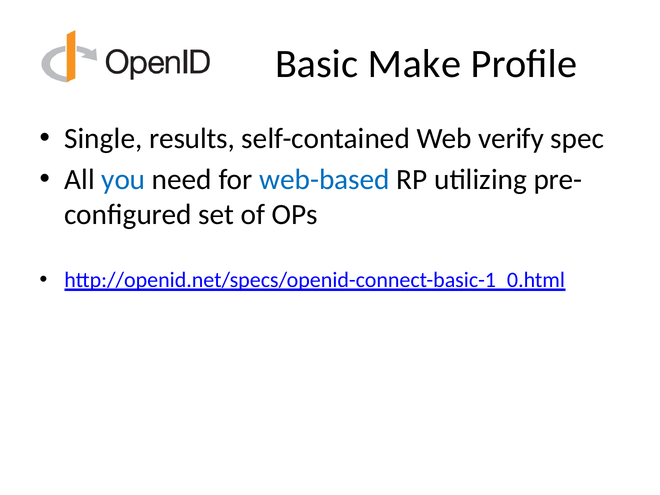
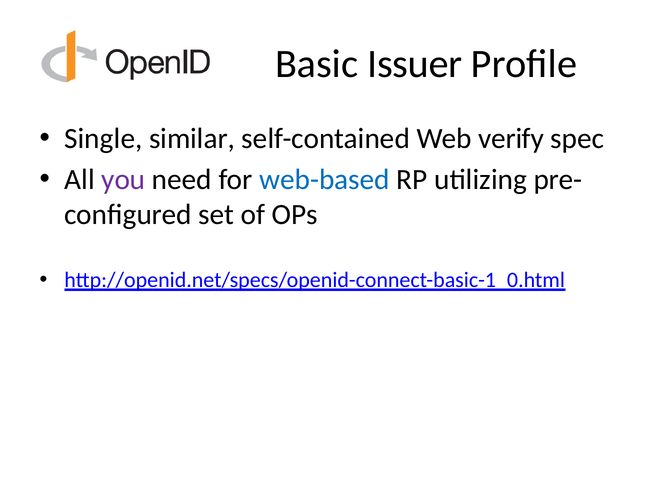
Make: Make -> Issuer (415, 64)
results: results -> similar (192, 138)
you colour: blue -> purple (123, 180)
